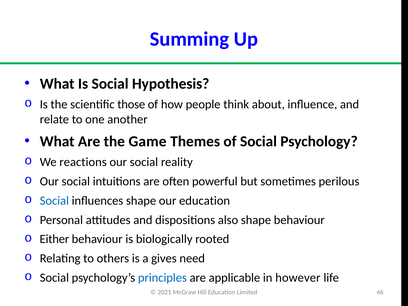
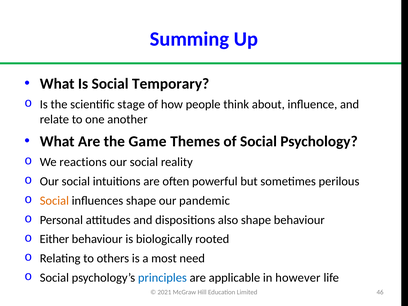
Hypothesis: Hypothesis -> Temporary (171, 84)
those: those -> stage (131, 104)
Social colour: blue -> orange (54, 201)
our education: education -> pandemic (205, 201)
gives: gives -> most (164, 258)
